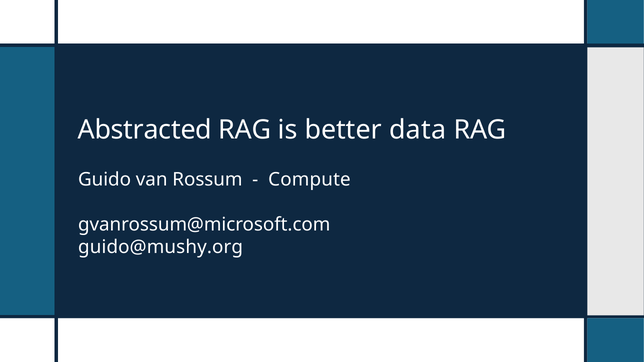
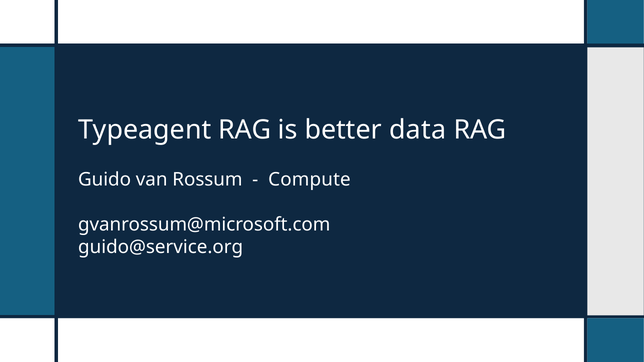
Abstracted: Abstracted -> Typeagent (145, 130)
guido@mushy.org: guido@mushy.org -> guido@service.org (161, 247)
